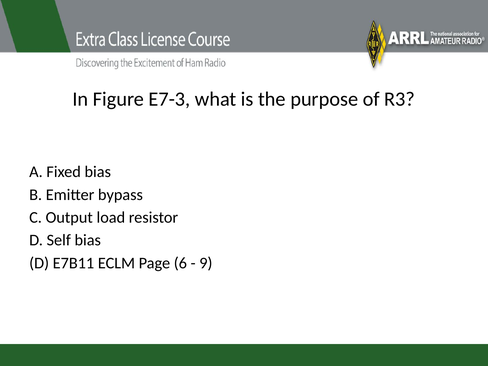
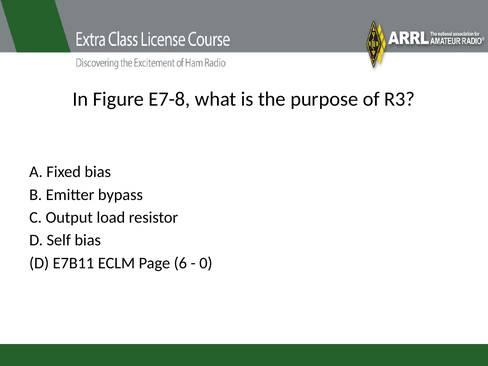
E7-3: E7-3 -> E7-8 (169, 99)
9: 9 -> 0 (206, 263)
